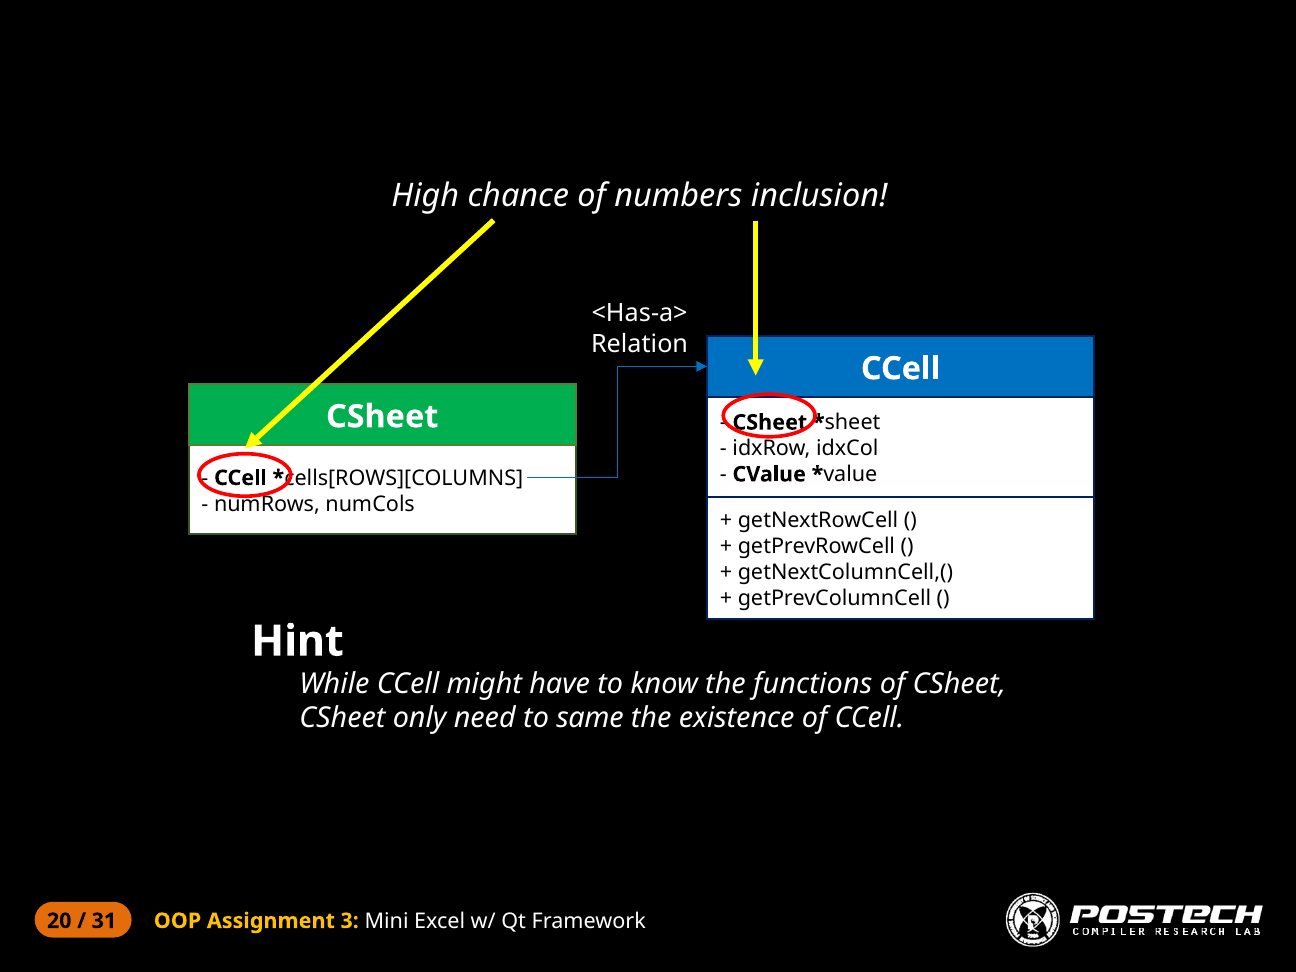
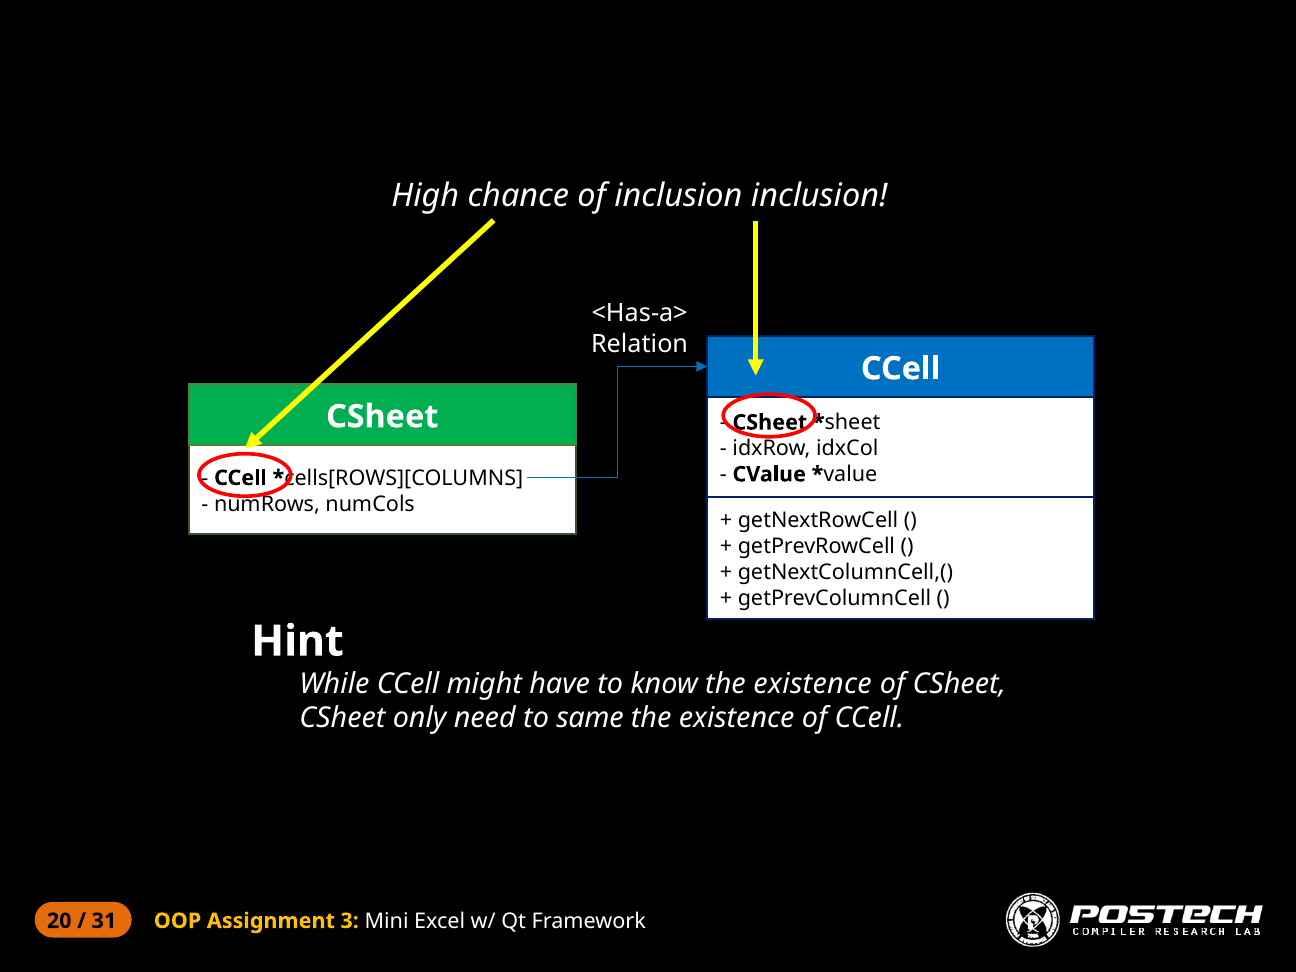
of numbers: numbers -> inclusion (678, 196)
know the functions: functions -> existence (813, 684)
